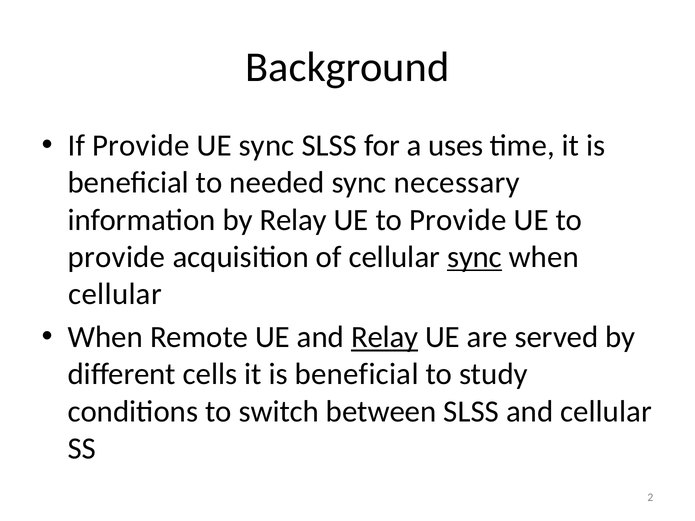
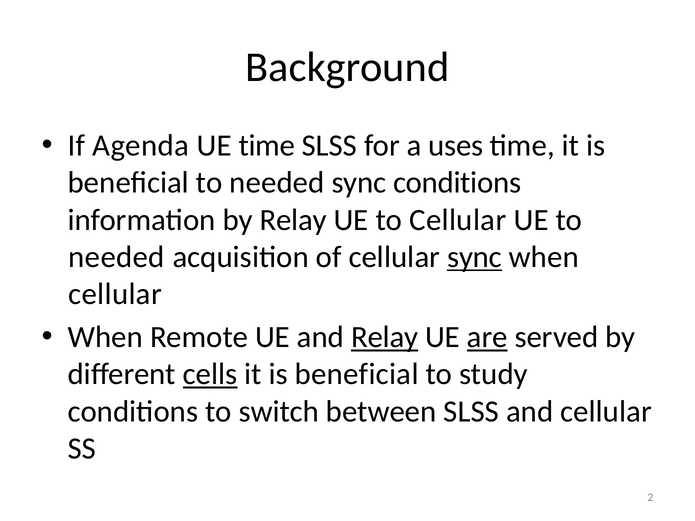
If Provide: Provide -> Agenda (141, 146)
UE sync: sync -> time (267, 146)
sync necessary: necessary -> conditions (457, 183)
Relay UE to Provide: Provide -> Cellular (458, 220)
provide: provide -> needed (117, 257)
are underline: none -> present (487, 337)
cells underline: none -> present (210, 374)
